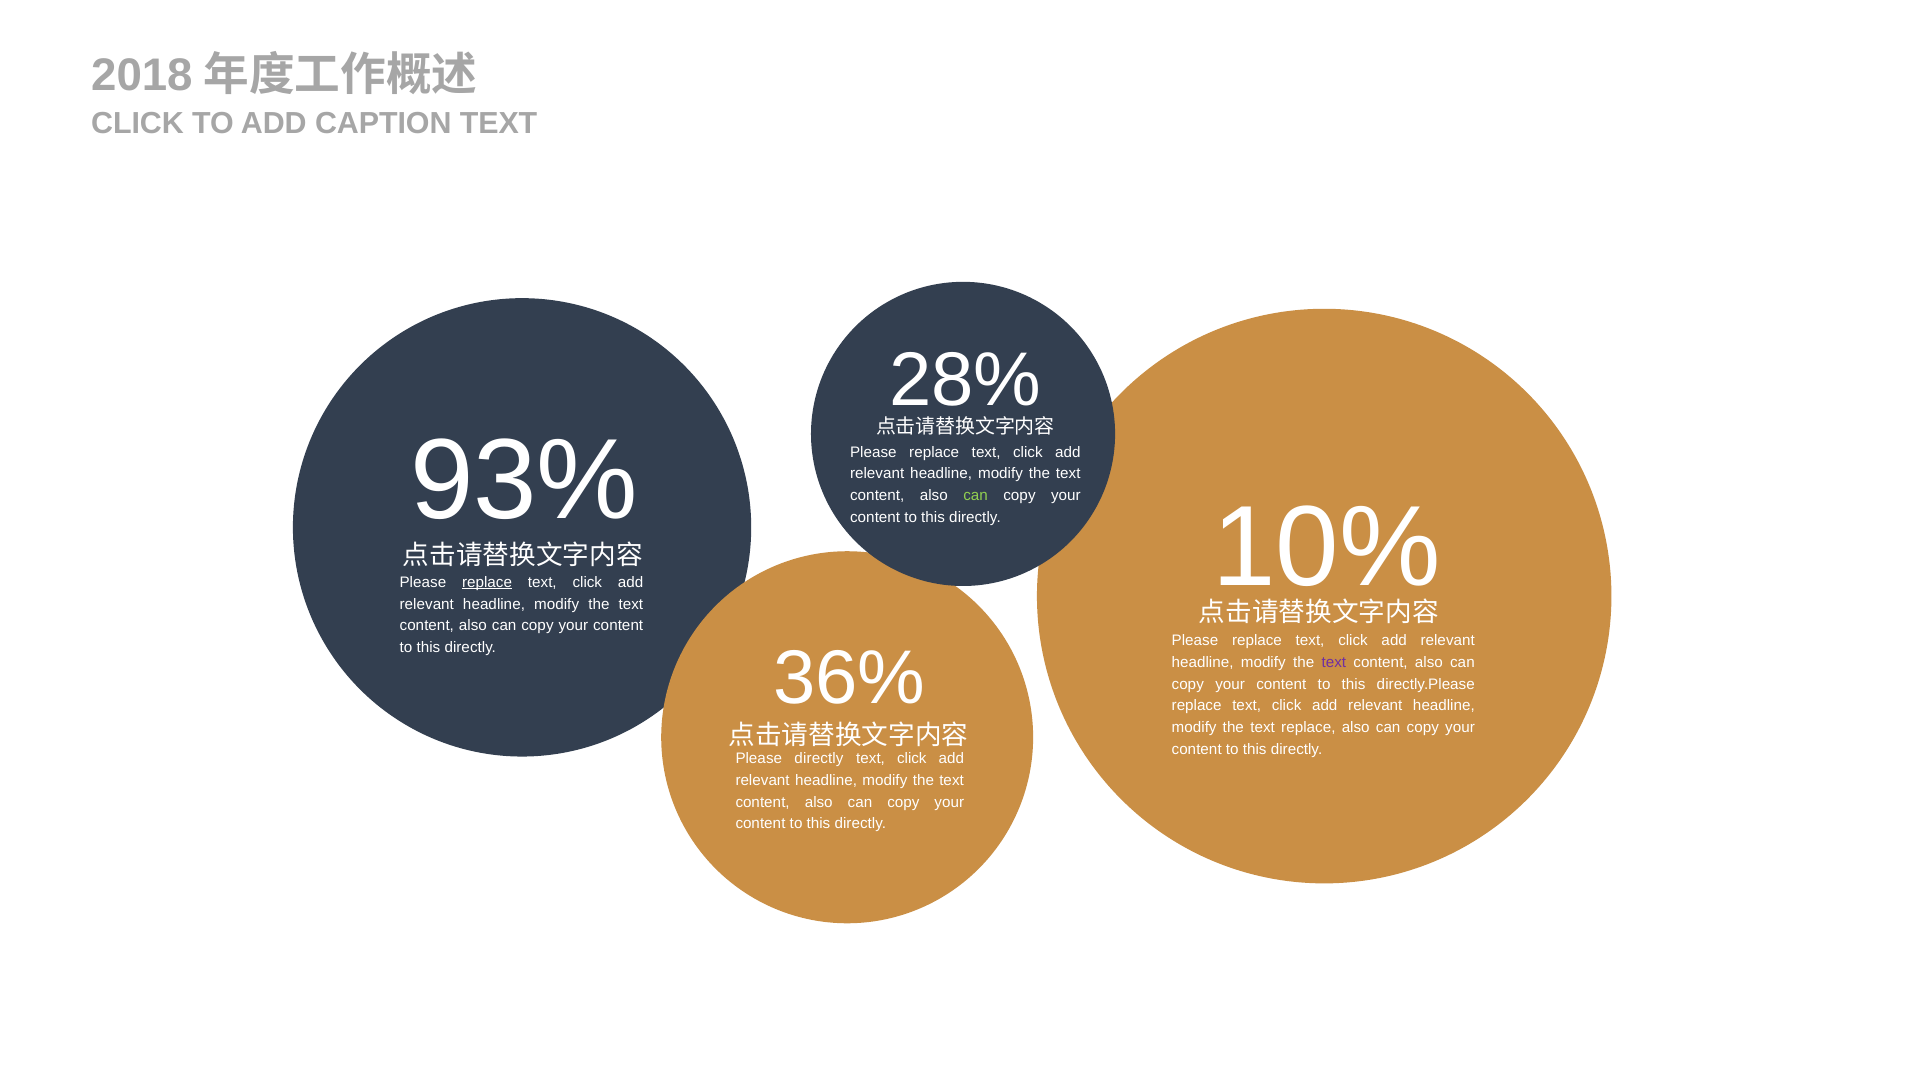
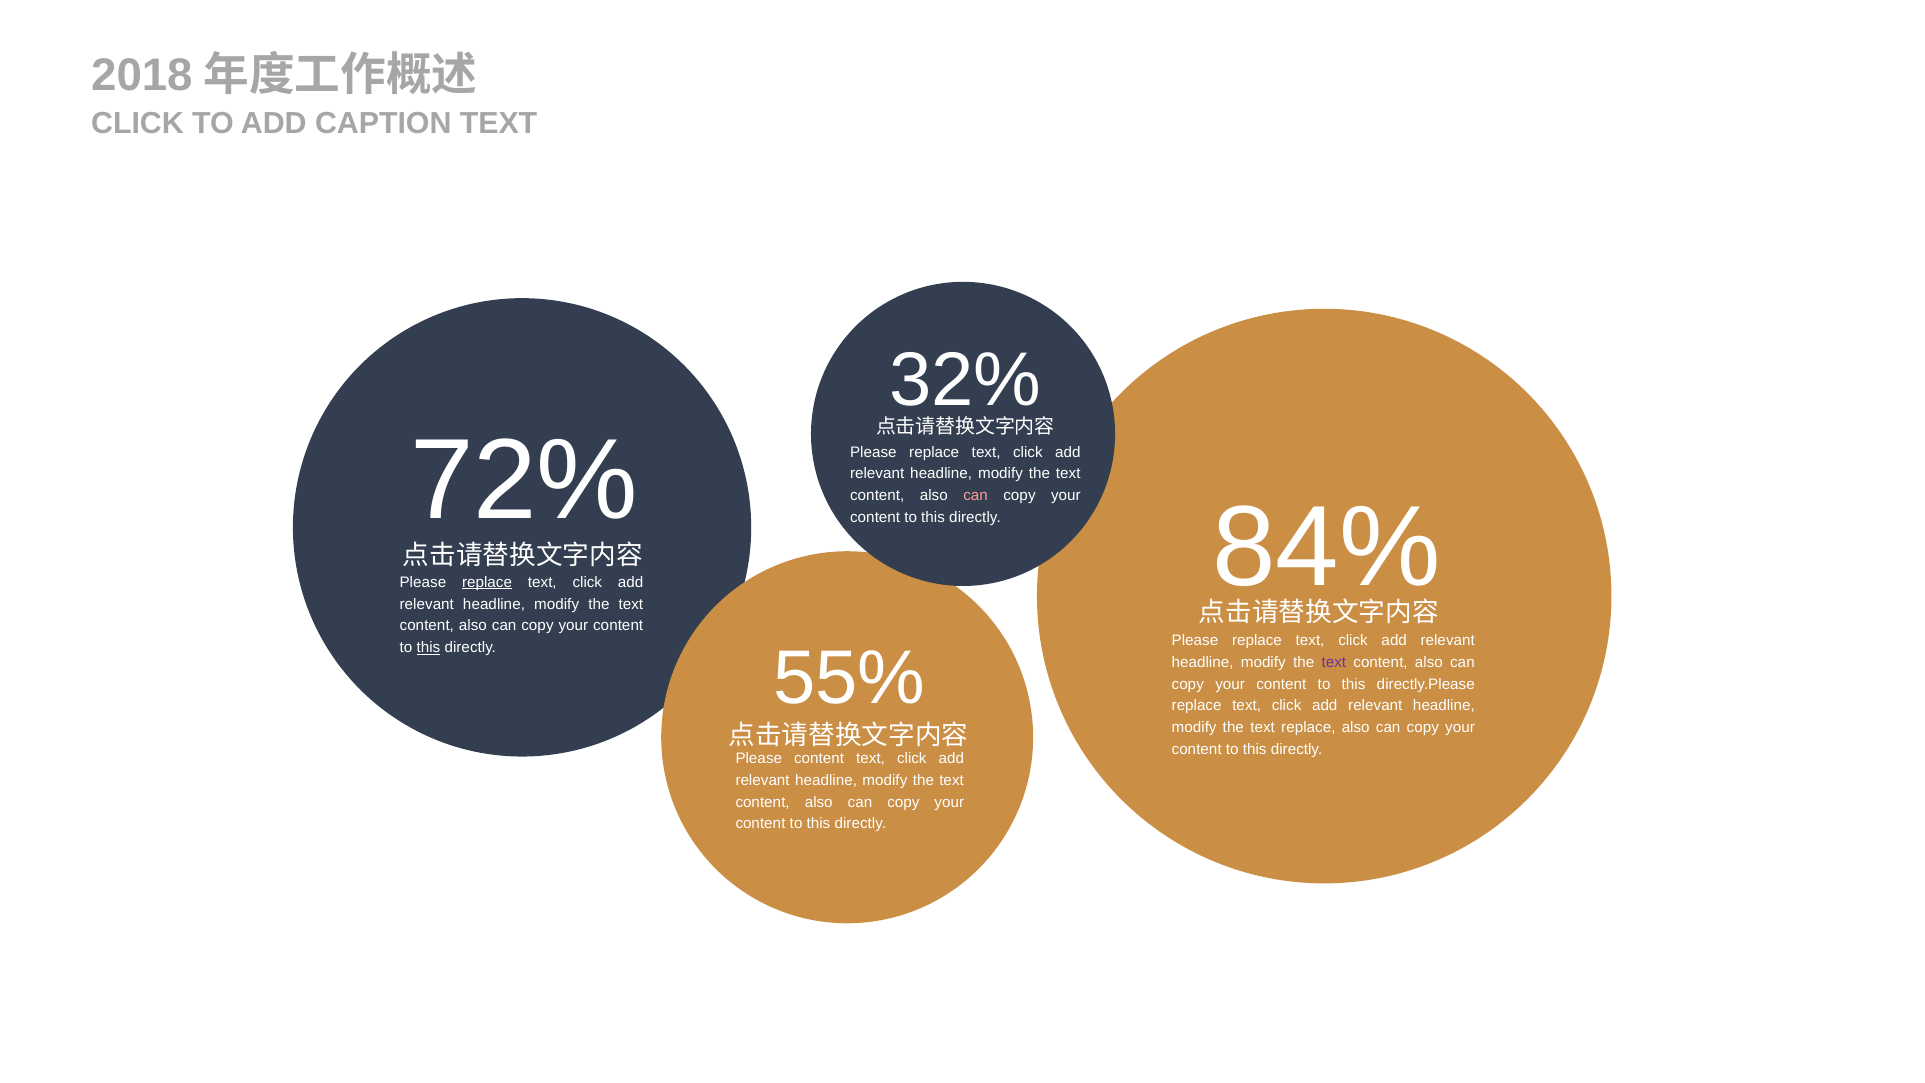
28%: 28% -> 32% (965, 381)
93%: 93% -> 72% (524, 480)
can colour: light green -> pink (976, 496)
10%: 10% -> 84% (1326, 548)
this underline: none -> present (428, 648)
36%: 36% -> 55% (849, 678)
Please directly: directly -> content (819, 758)
